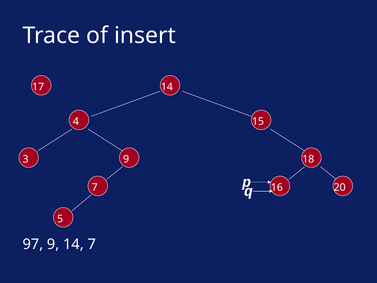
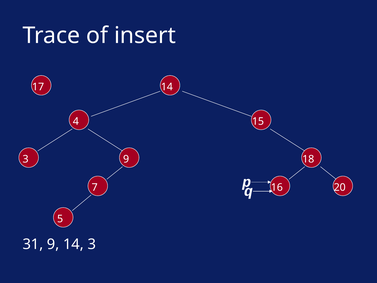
97: 97 -> 31 (33, 244)
14 7: 7 -> 3 (92, 244)
